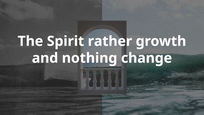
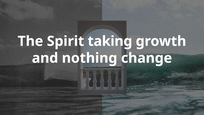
rather: rather -> taking (110, 41)
